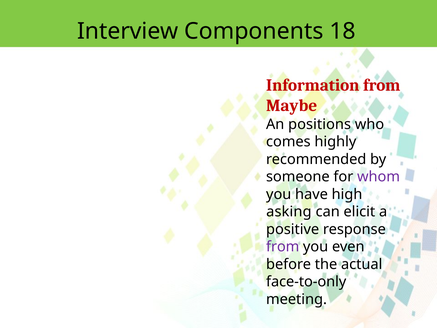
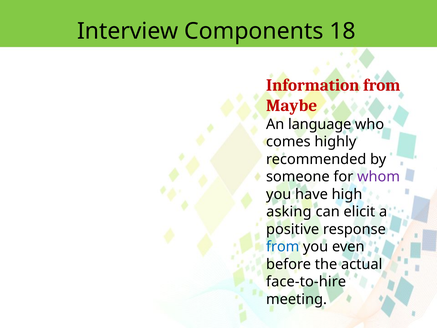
positions: positions -> language (320, 124)
from colour: purple -> blue (283, 247)
face-to-only: face-to-only -> face-to-hire (306, 282)
